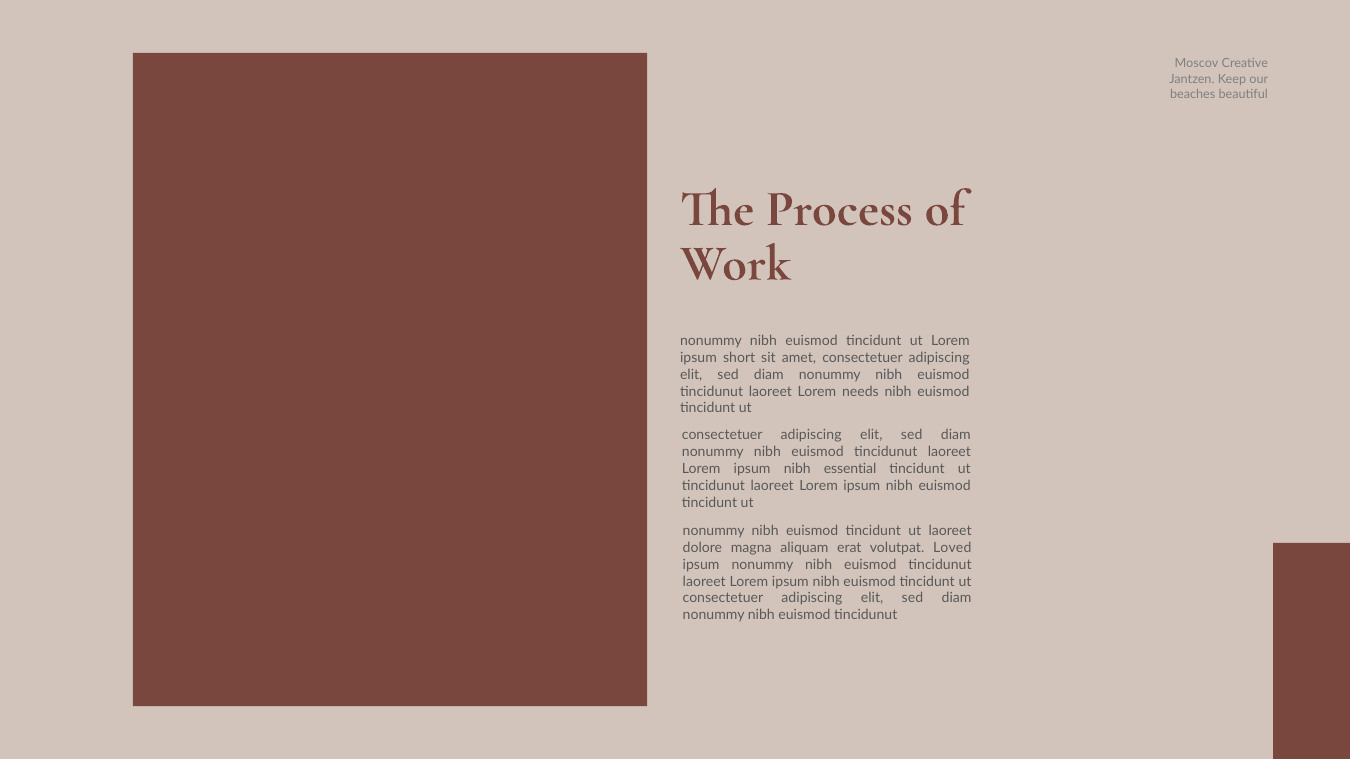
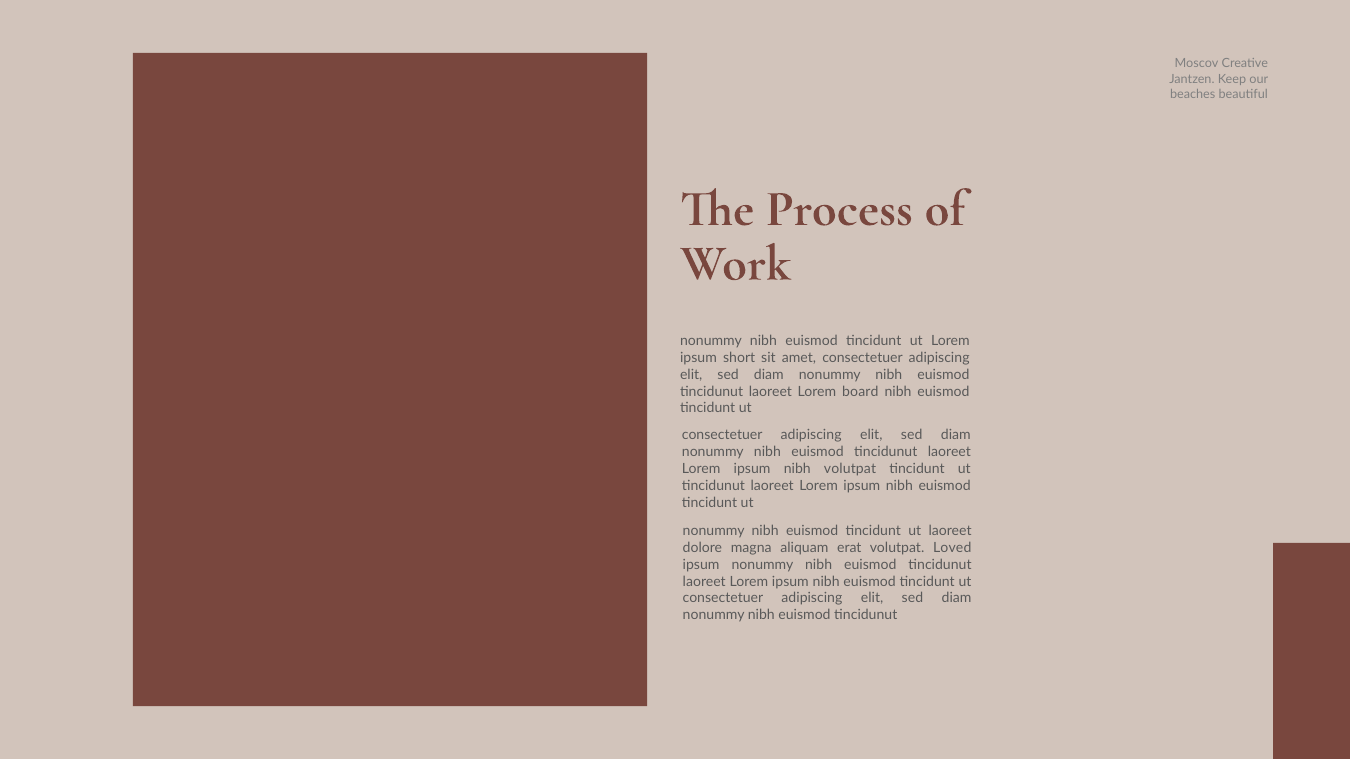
needs: needs -> board (860, 392)
nibh essential: essential -> volutpat (850, 469)
